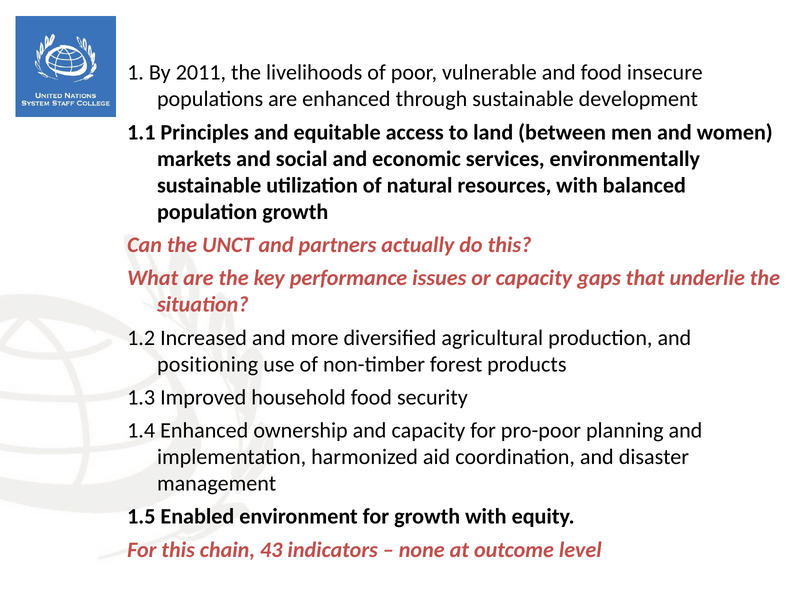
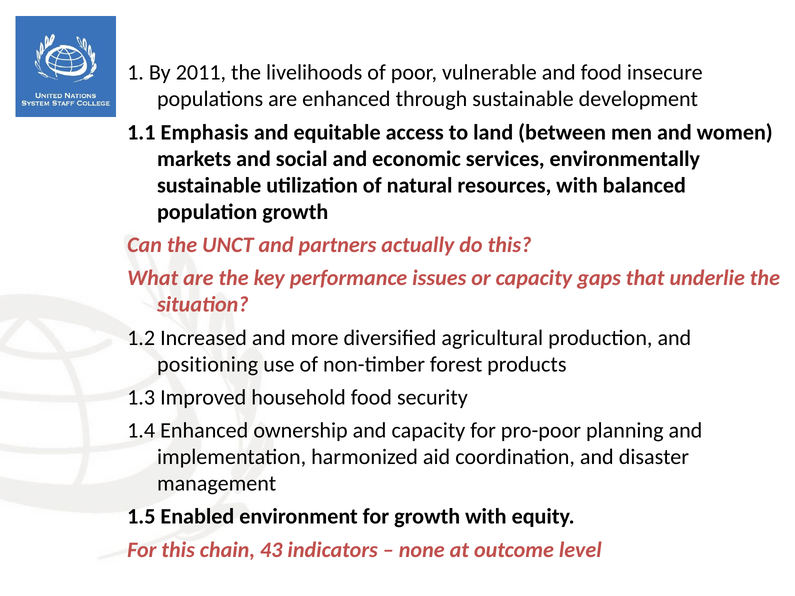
Principles: Principles -> Emphasis (205, 132)
